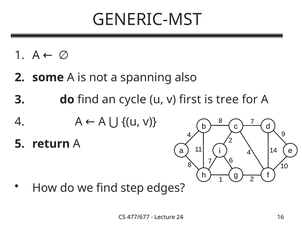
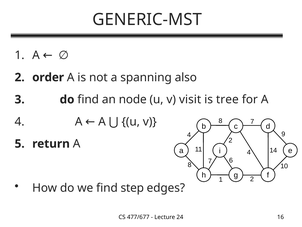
some: some -> order (48, 77)
cycle: cycle -> node (133, 99)
first: first -> visit (190, 99)
